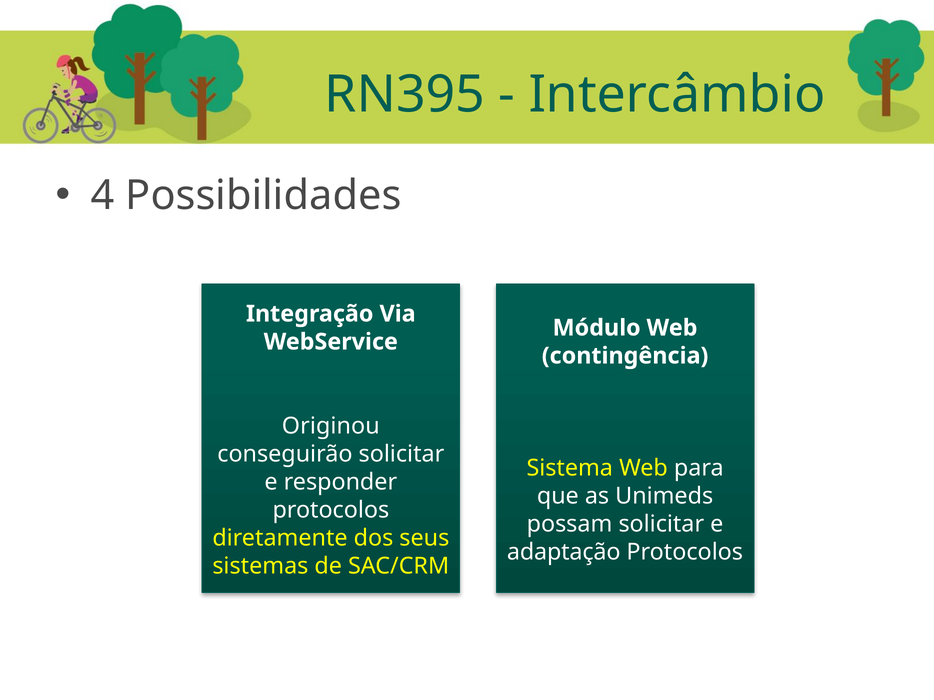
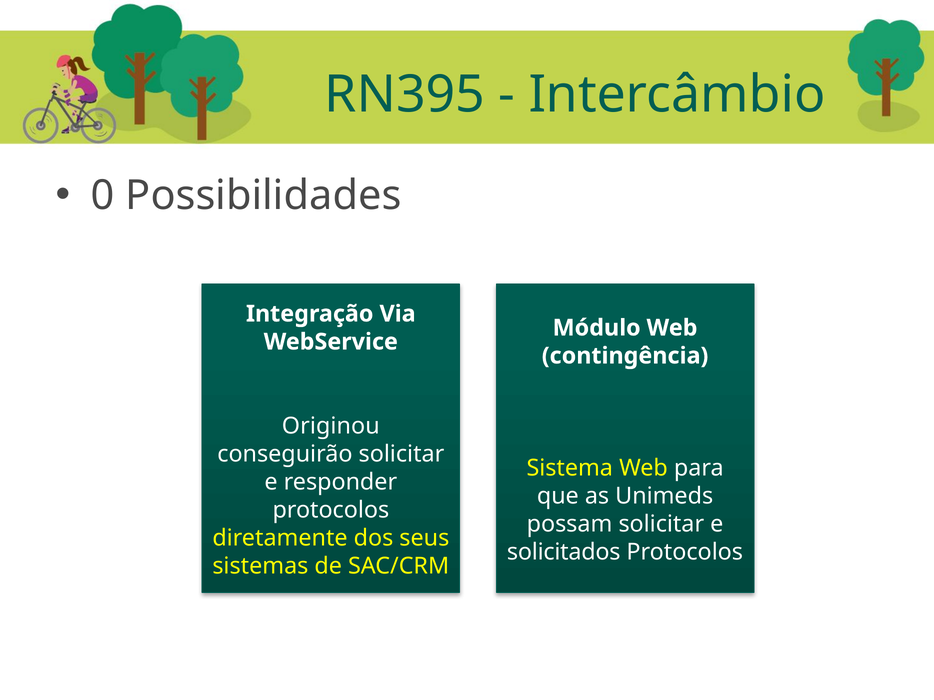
4: 4 -> 0 (103, 196)
adaptação: adaptação -> solicitados (564, 552)
